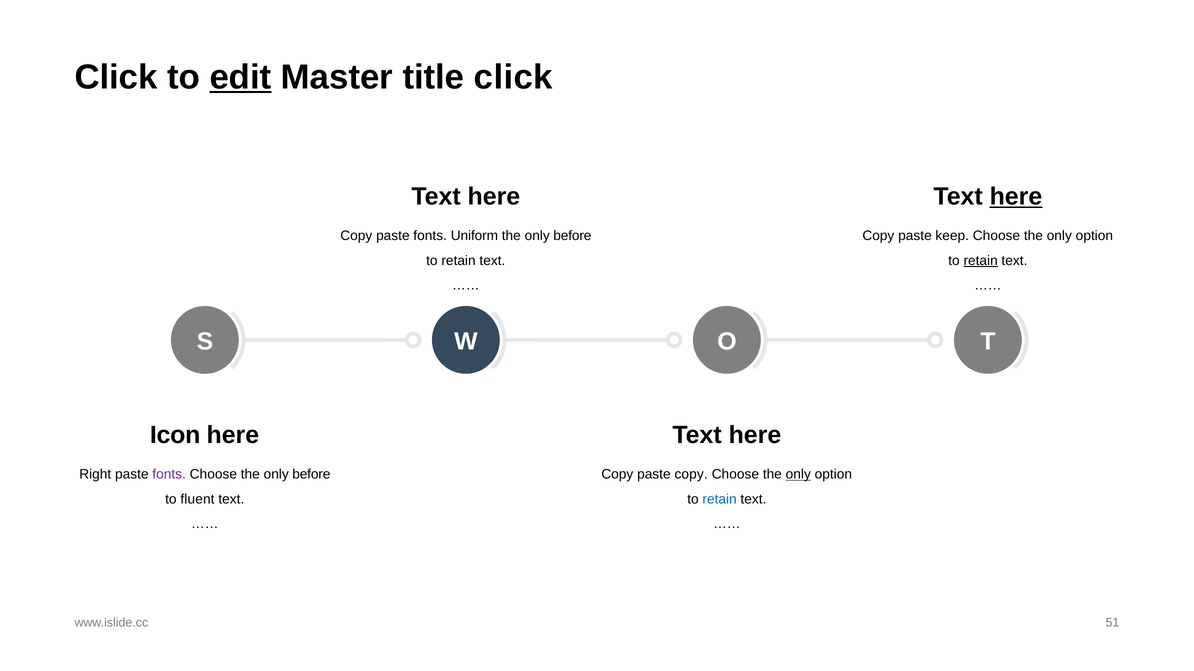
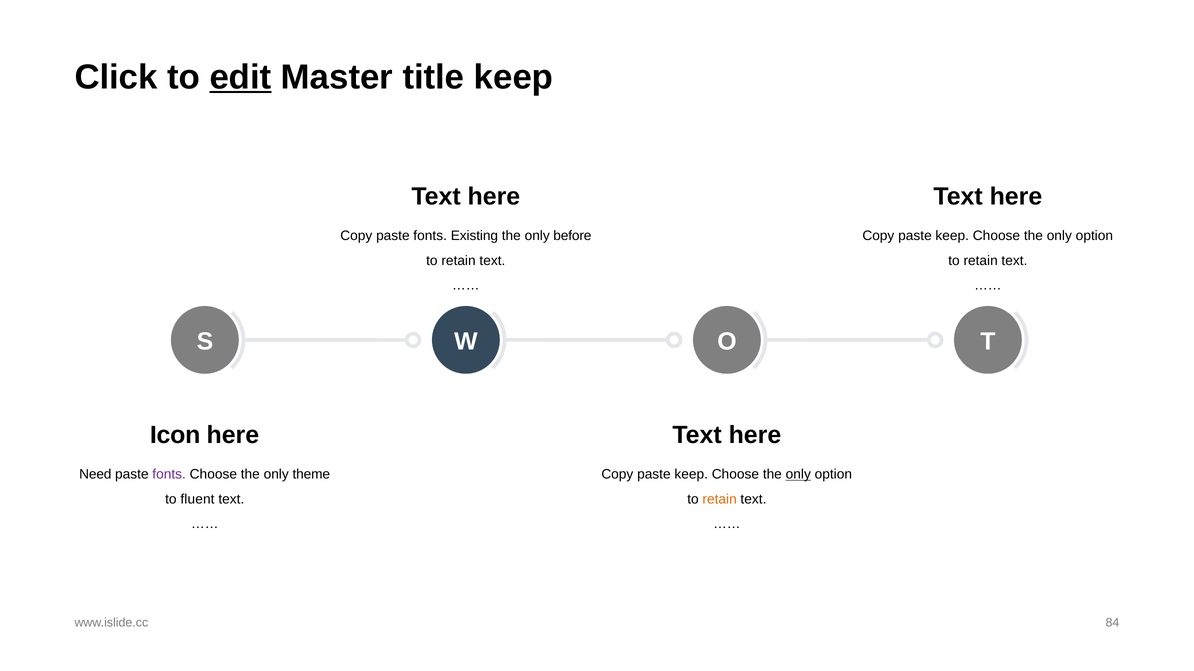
title click: click -> keep (514, 77)
here underline: present -> none (1016, 197)
Uniform: Uniform -> Existing (474, 236)
retain underline: present -> none (981, 261)
Right: Right -> Need (95, 475)
Choose the only before: before -> theme (311, 475)
copy: copy -> keep (691, 475)
retain colour: blue -> orange (720, 499)
51: 51 -> 84 (1112, 623)
